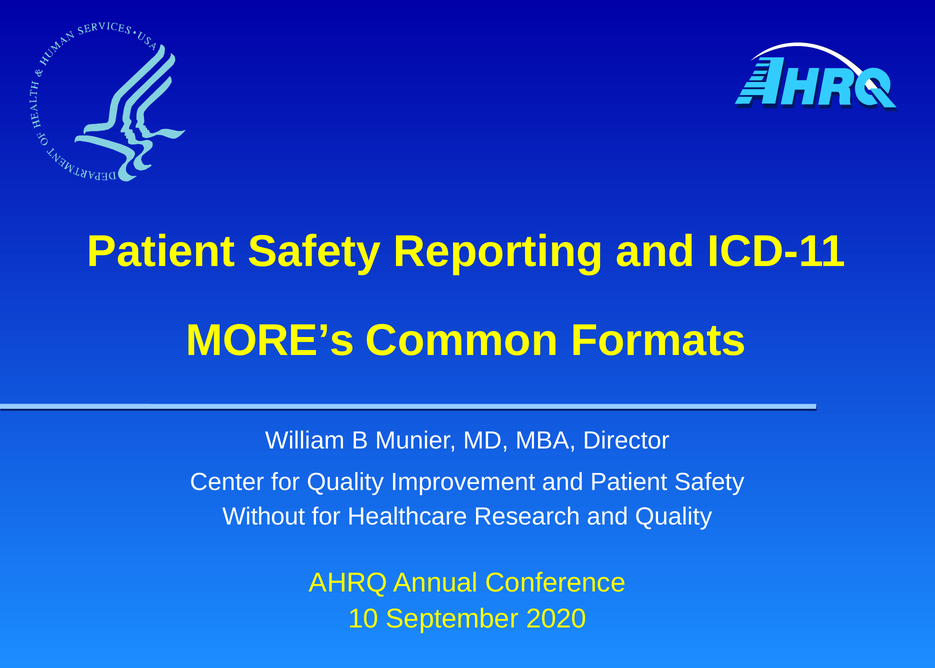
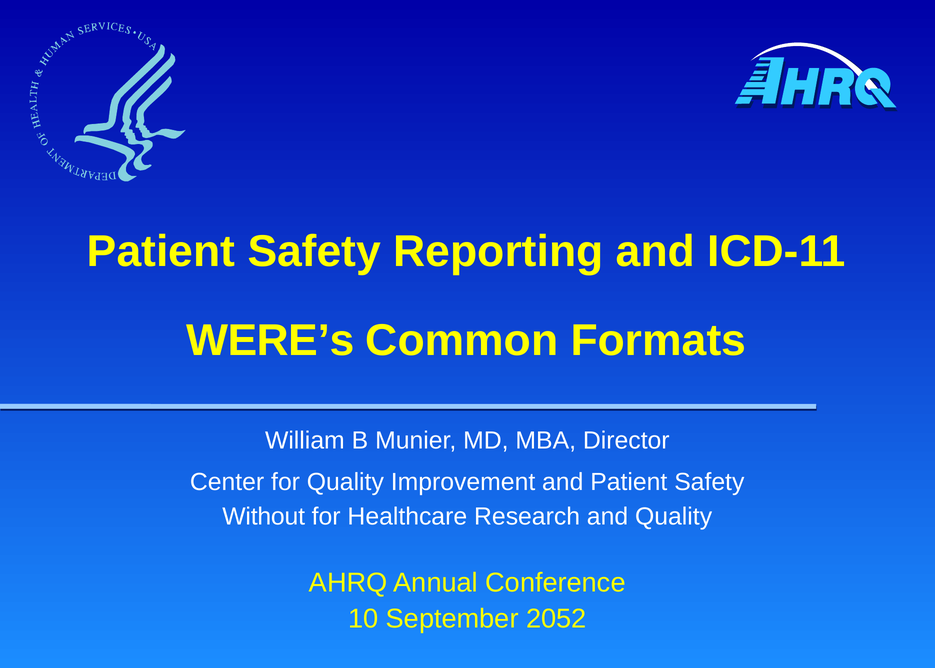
MORE’s: MORE’s -> WERE’s (270, 341)
2020: 2020 -> 2052 (556, 619)
